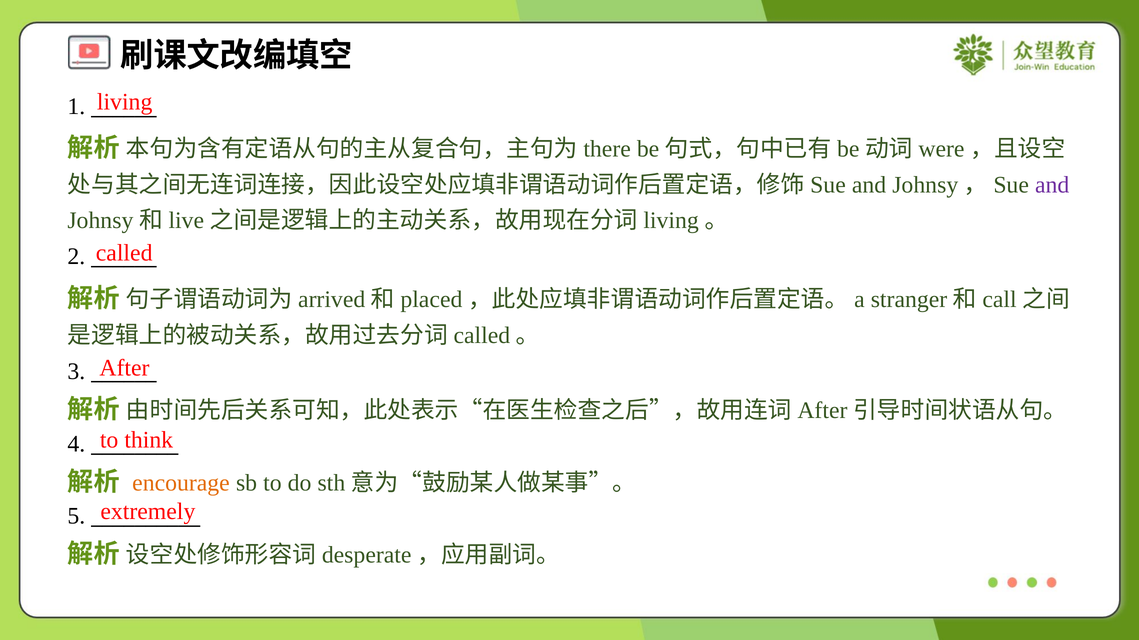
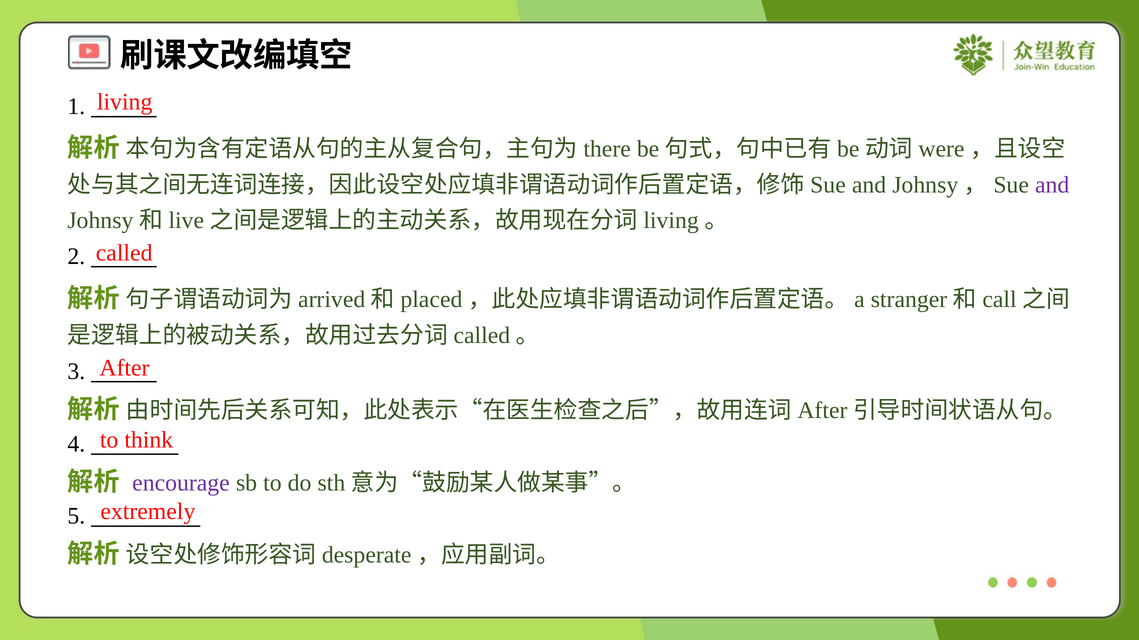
encourage colour: orange -> purple (181, 483)
